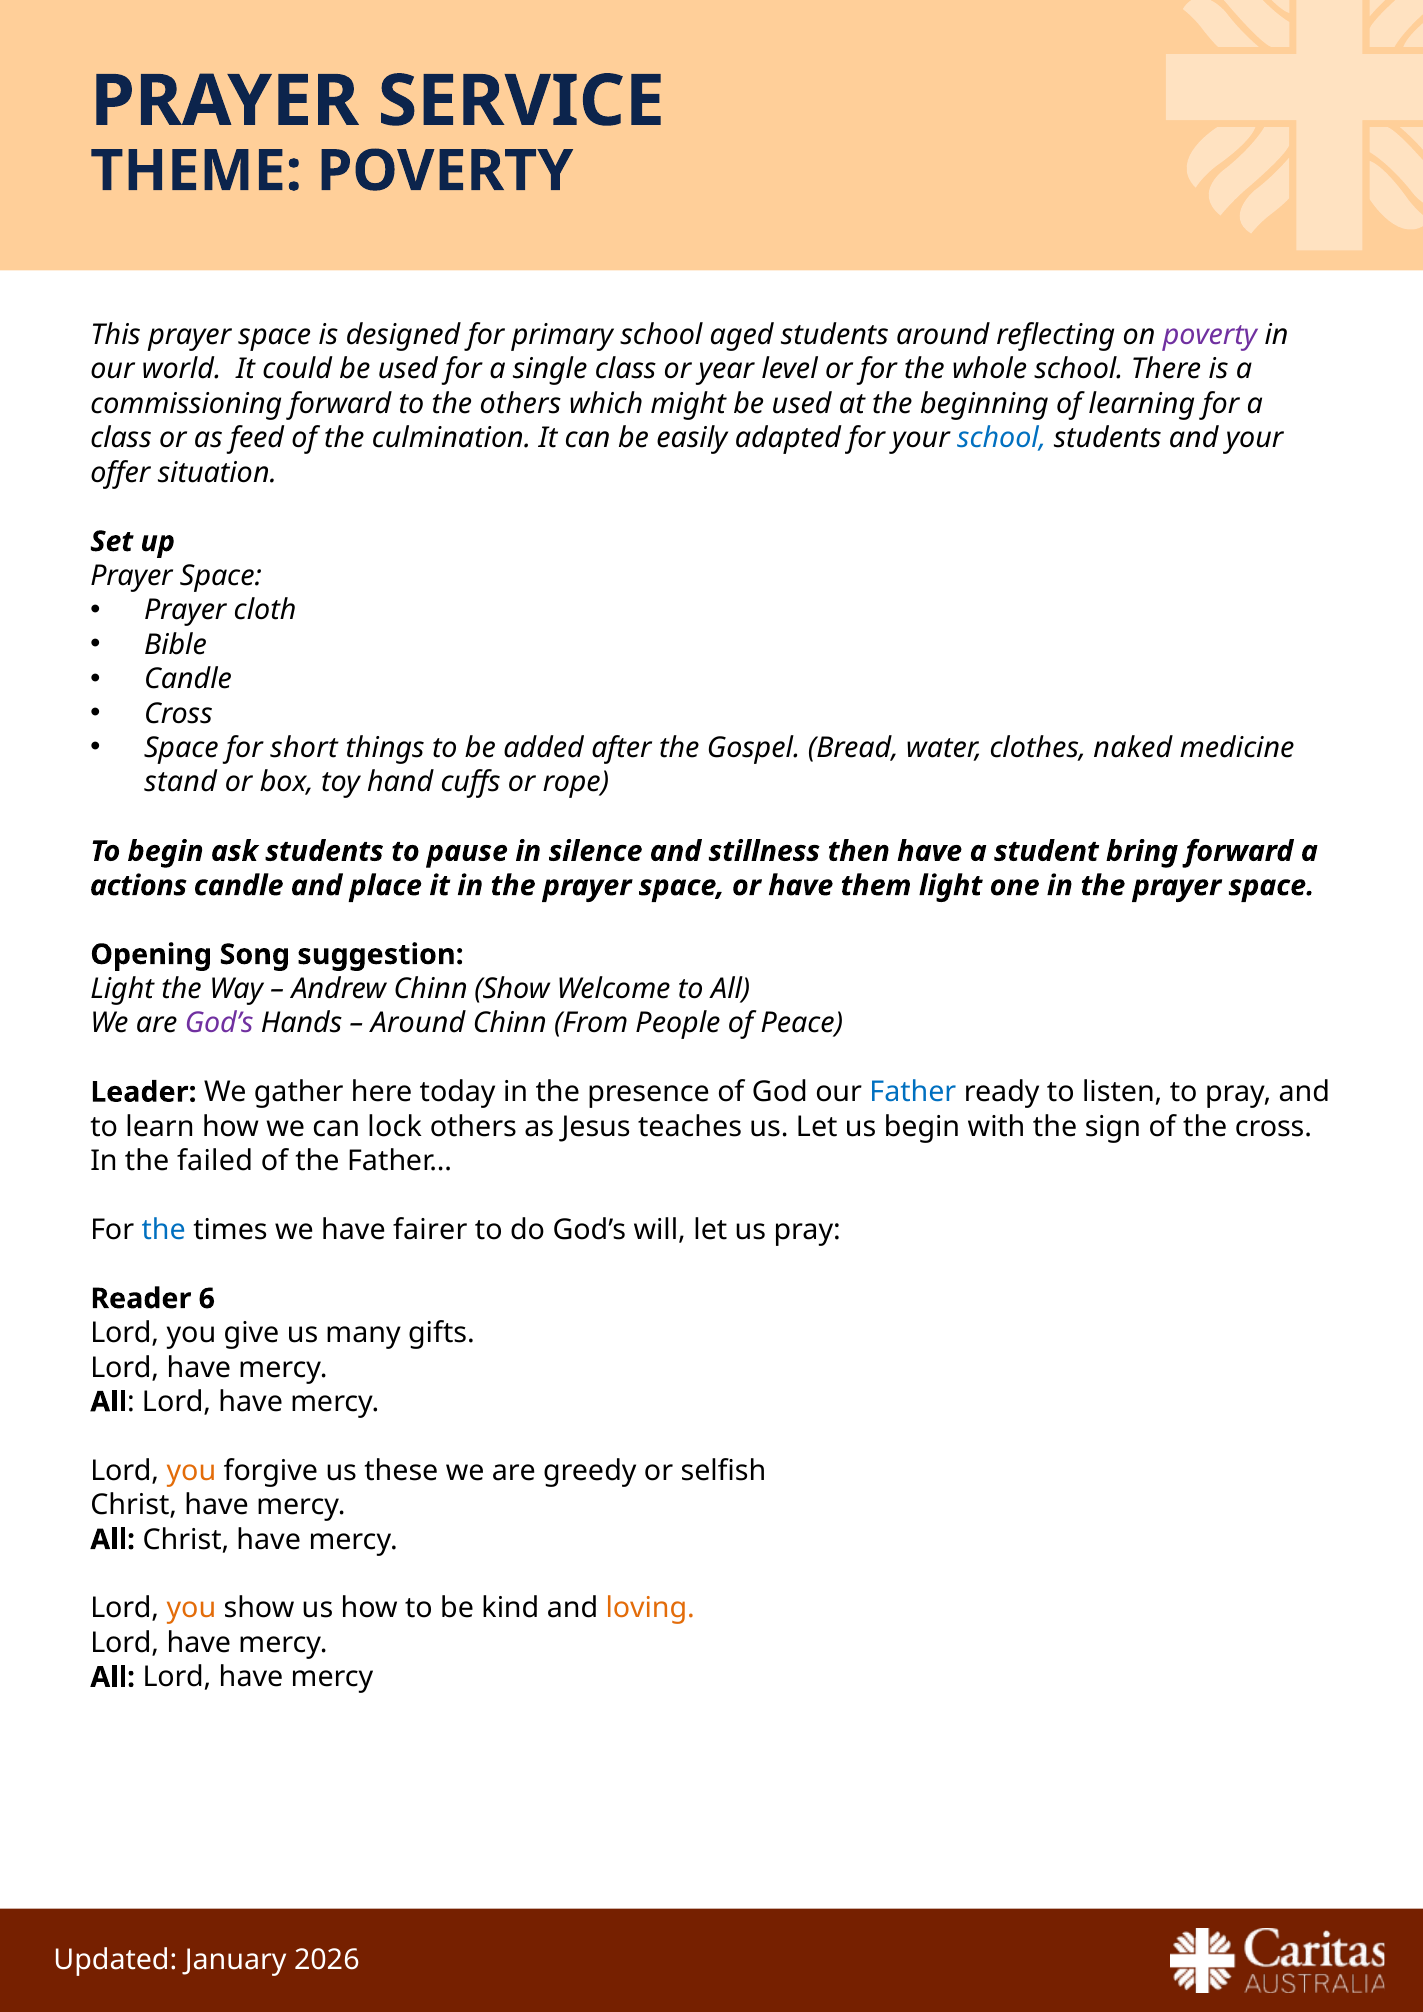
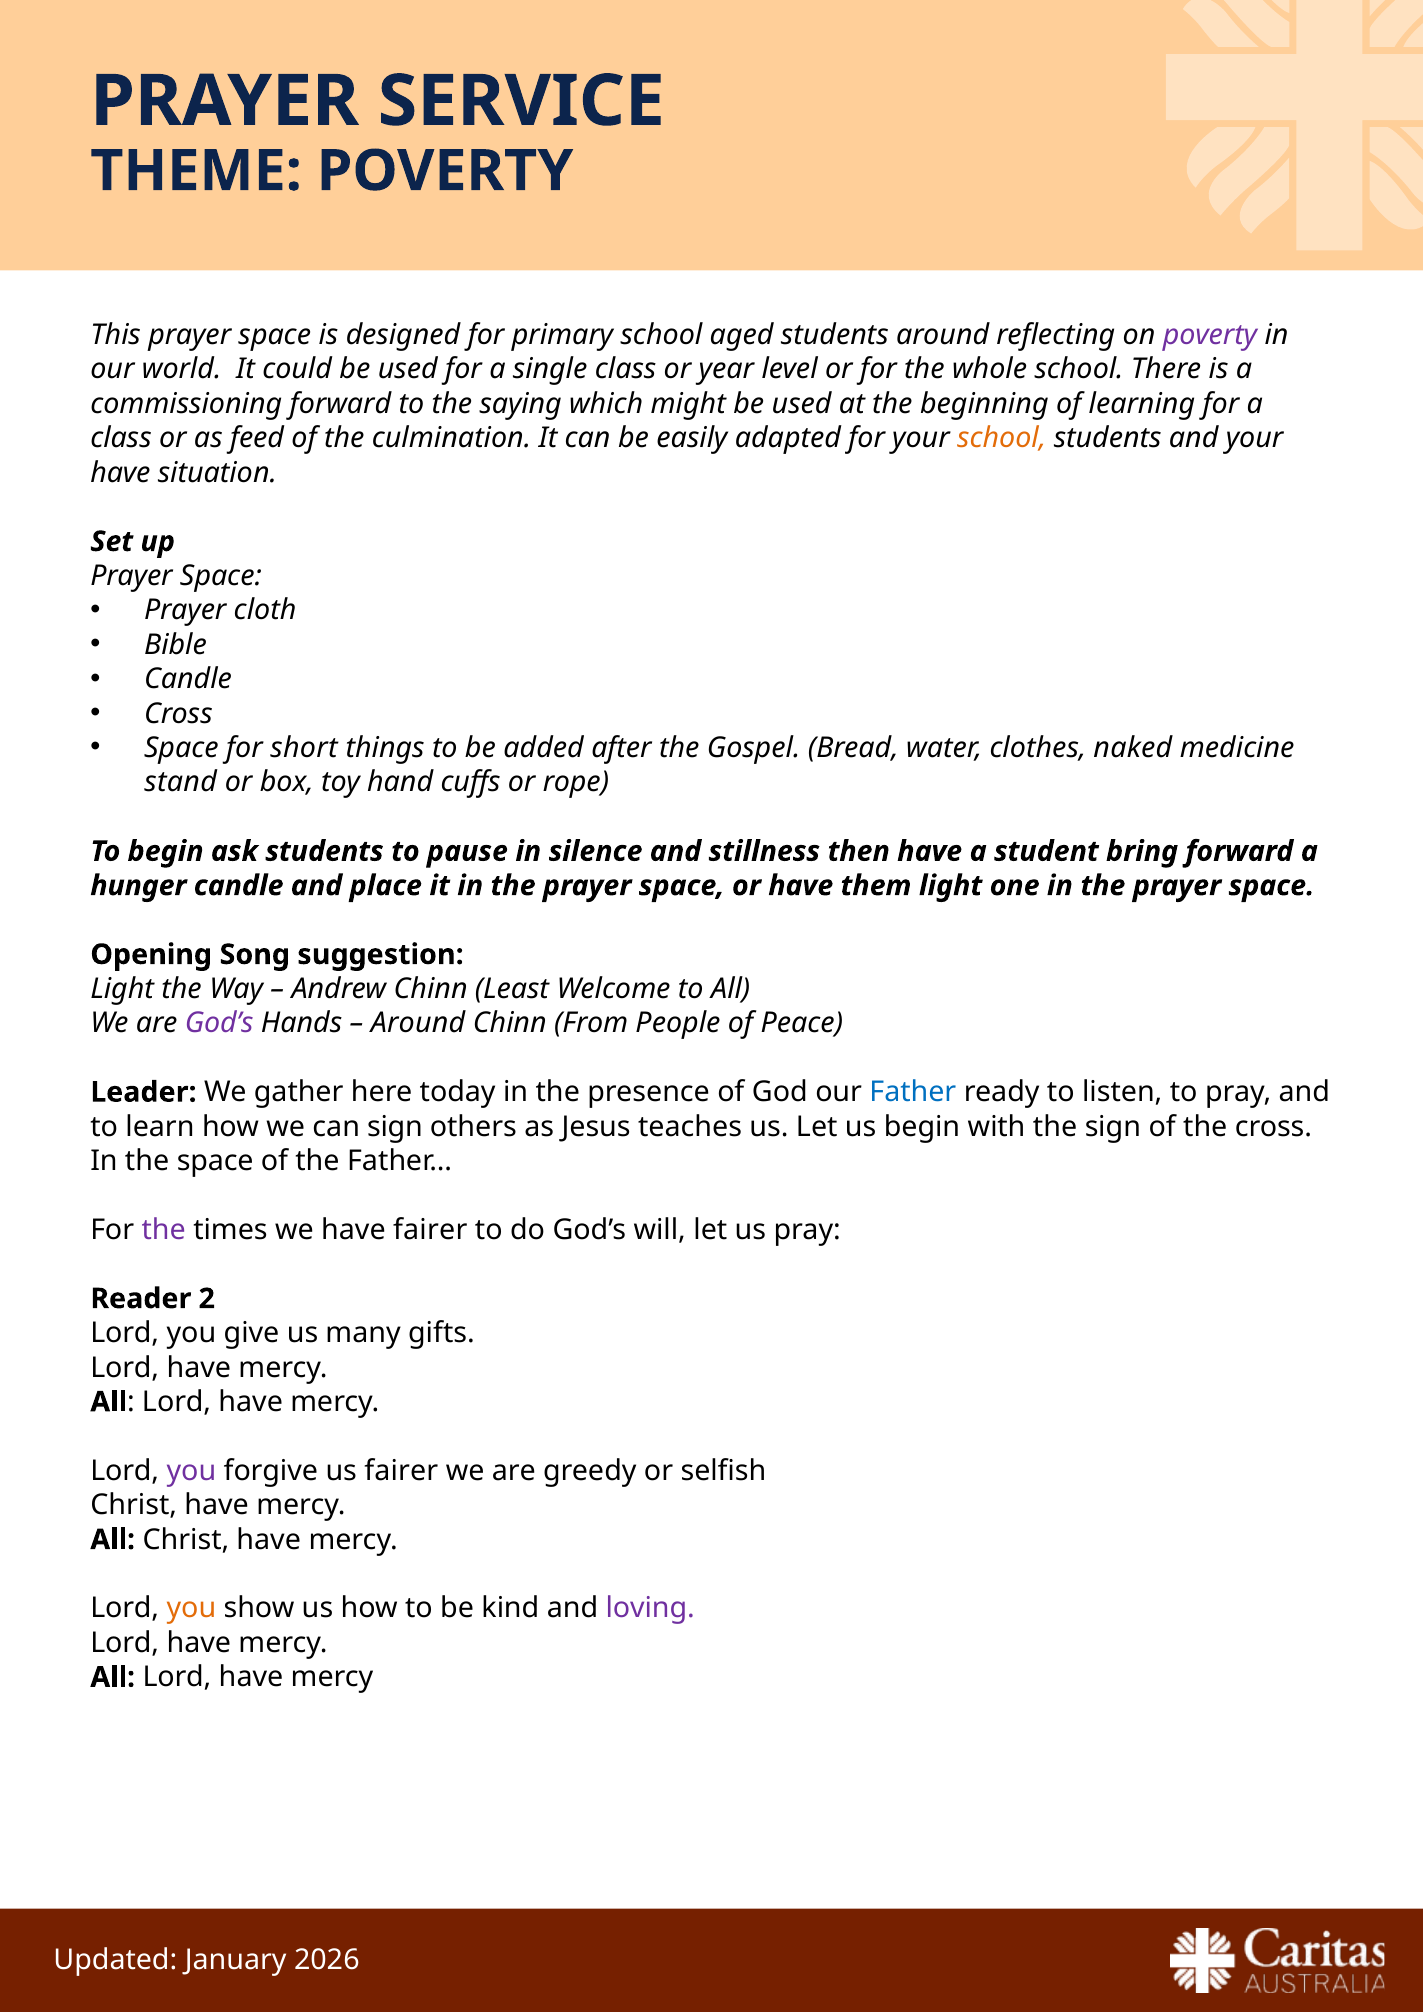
the others: others -> saying (521, 404)
school colour: blue -> orange (1002, 438)
offer: offer -> have (120, 473)
actions: actions -> hunger (138, 886)
Chinn Show: Show -> Least (512, 989)
can lock: lock -> sign (395, 1127)
the failed: failed -> space (215, 1161)
the colour: blue -> purple (164, 1230)
6: 6 -> 2 (207, 1299)
you colour: orange -> purple (191, 1471)
us these: these -> fairer (401, 1471)
loving colour: orange -> purple (650, 1609)
